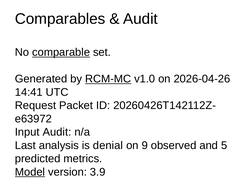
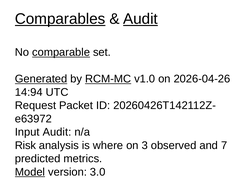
Comparables underline: none -> present (60, 19)
Audit underline: none -> present (140, 19)
Generated underline: none -> present (41, 79)
14:41: 14:41 -> 14:94 (29, 92)
Last: Last -> Risk (25, 145)
denial: denial -> where (108, 145)
9: 9 -> 3 (145, 145)
5: 5 -> 7 (224, 145)
3.9: 3.9 -> 3.0 (98, 172)
